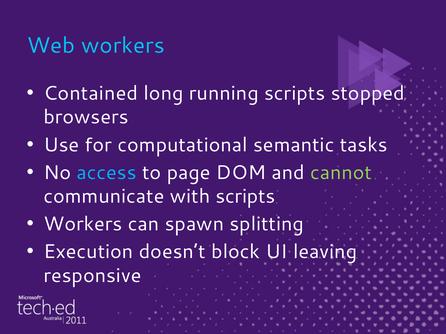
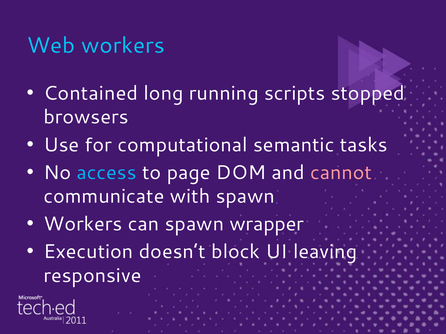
cannot colour: light green -> pink (341, 173)
with scripts: scripts -> spawn (245, 197)
splitting: splitting -> wrapper (267, 224)
